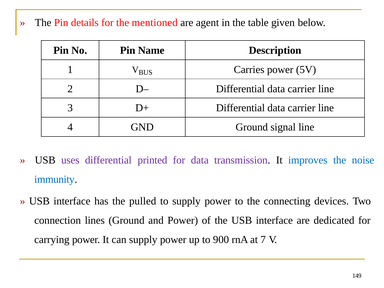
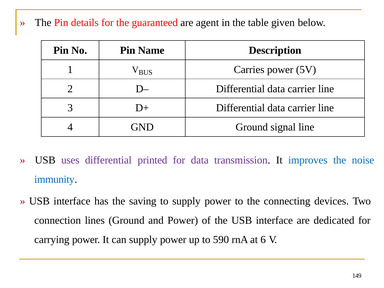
mentioned: mentioned -> guaranteed (155, 22)
pulled: pulled -> saving (143, 201)
900: 900 -> 590 (221, 239)
7: 7 -> 6 (263, 239)
